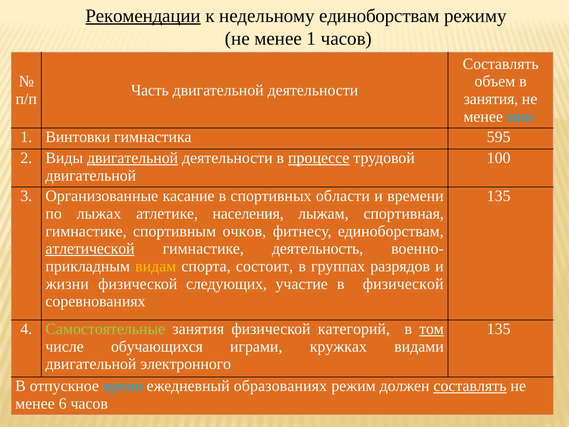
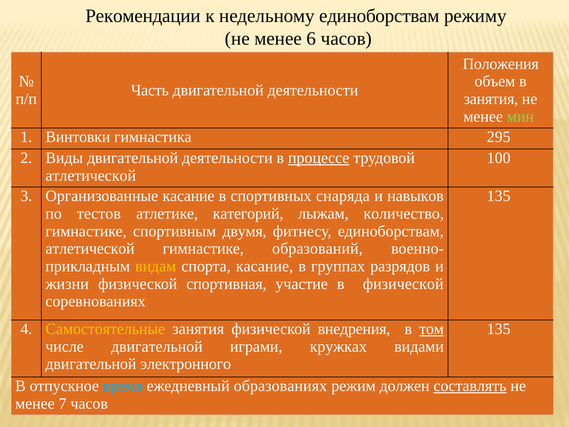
Рекомендации underline: present -> none (143, 16)
менее 1: 1 -> 6 (311, 39)
Составлять: Составлять -> Положения (501, 64)
мин colour: light blue -> light green (520, 116)
595: 595 -> 295 (499, 137)
двигательной underline: present -> none (133, 158)
двигательной: двигательной -> атлетической (91, 176)
области: области -> снаряда (343, 196)
времени: времени -> навыков (416, 196)
лыжах: лыжах -> тестов (99, 213)
населения: населения -> категорий (248, 213)
спортивная: спортивная -> количество (404, 213)
очков: очков -> двумя (245, 231)
атлетической underline: present -> none (90, 249)
деятельность: деятельность -> образований (317, 249)
спорта состоит: состоит -> касание (265, 266)
следующих: следующих -> спортивная (226, 284)
Самостоятельные colour: light green -> yellow (105, 329)
категорий: категорий -> внедрения (354, 329)
числе обучающихся: обучающихся -> двигательной (157, 346)
6: 6 -> 7 (63, 403)
